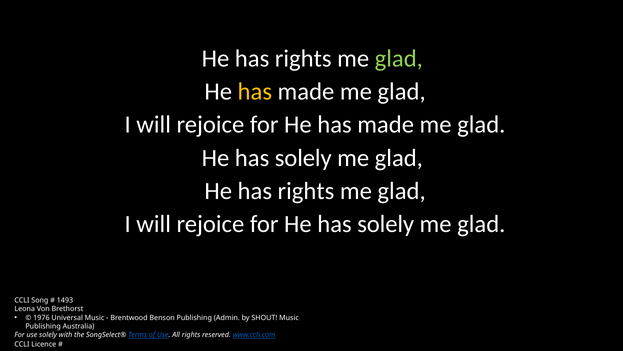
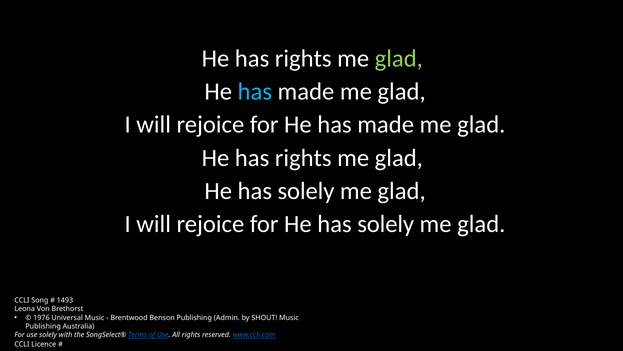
has colour: yellow -> light blue (255, 91)
solely: solely -> rights (303, 158)
rights: rights -> solely (306, 191)
